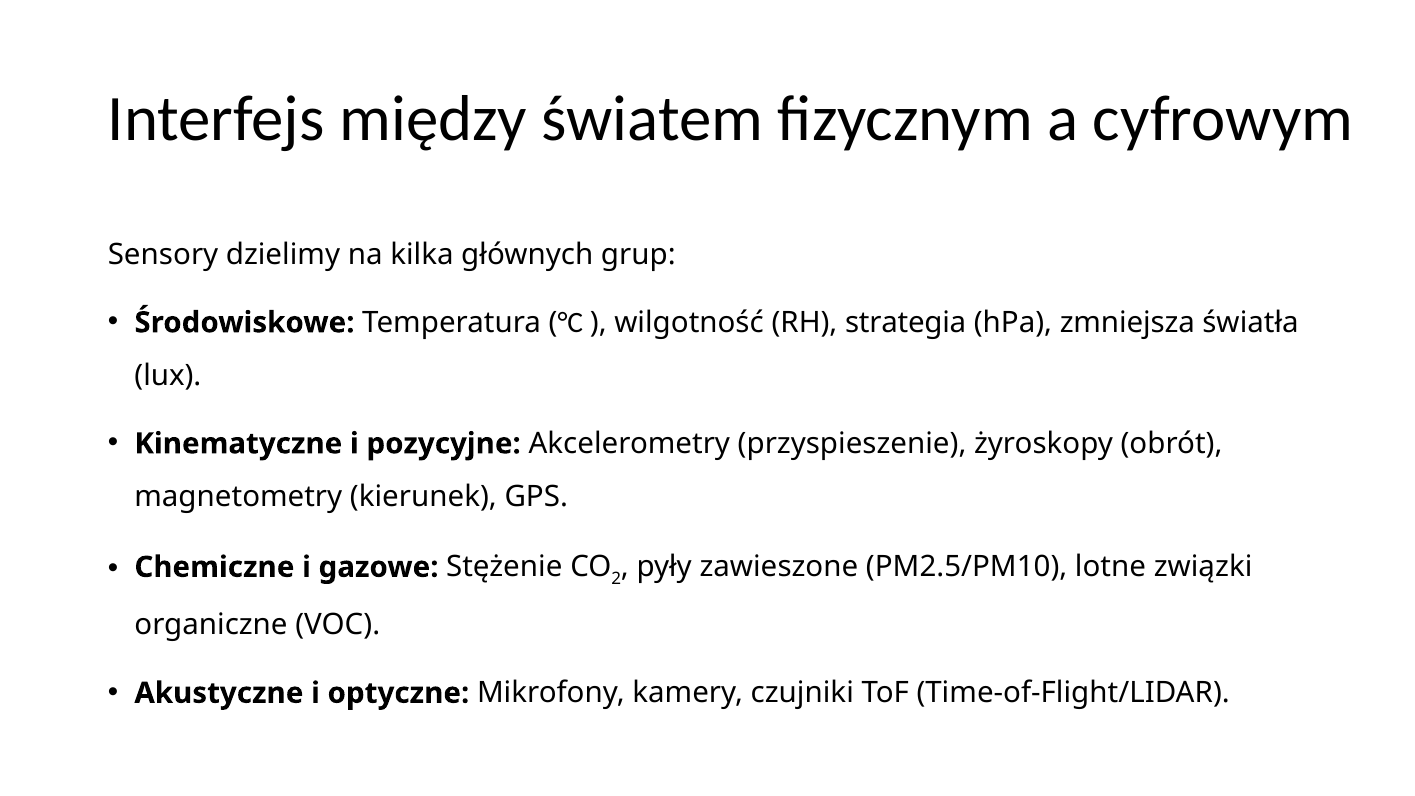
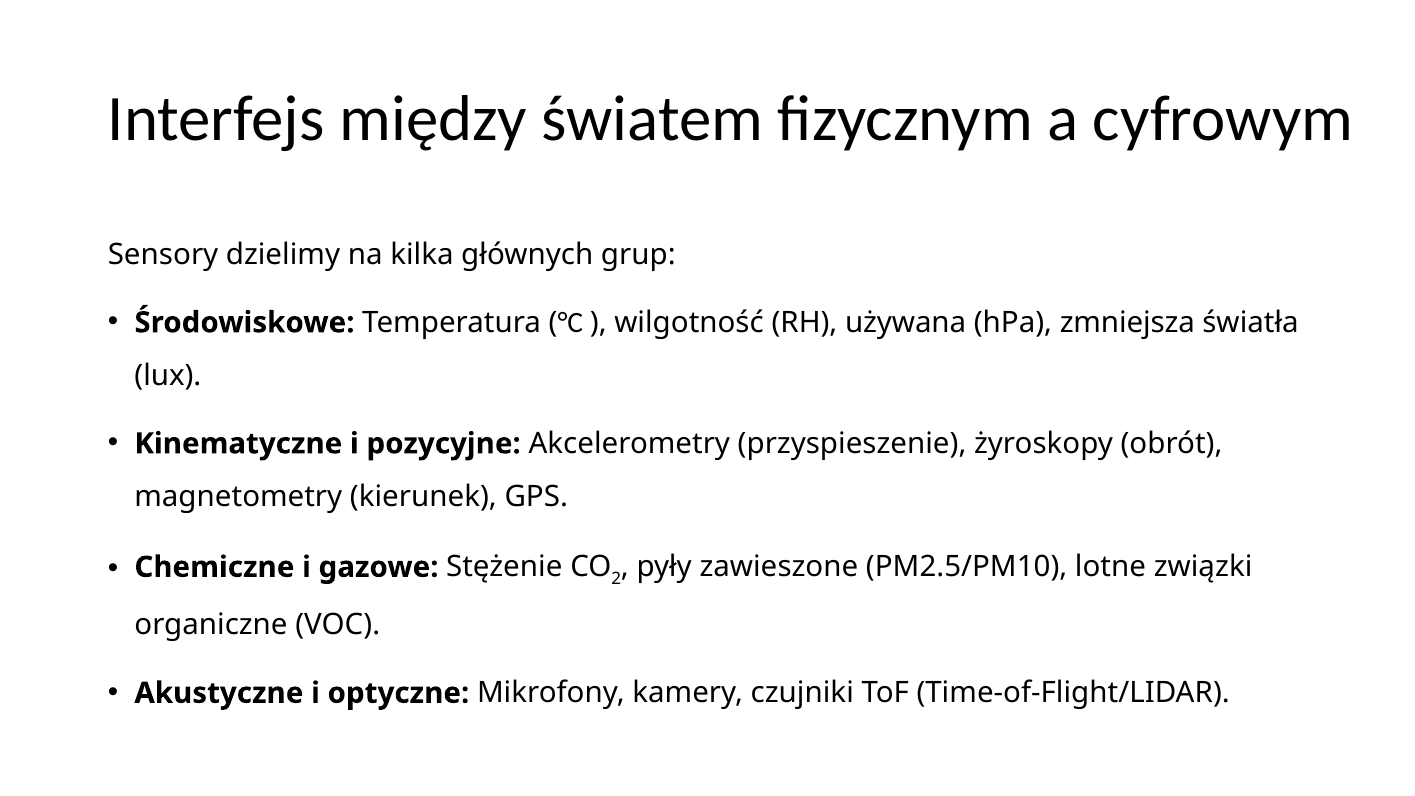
strategia: strategia -> używana (906, 323)
